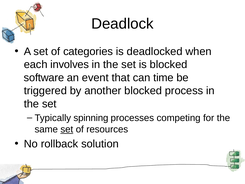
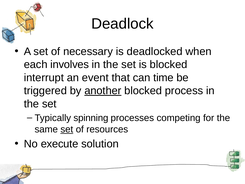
categories: categories -> necessary (88, 51)
software: software -> interrupt (44, 78)
another underline: none -> present (103, 91)
rollback: rollback -> execute (60, 144)
